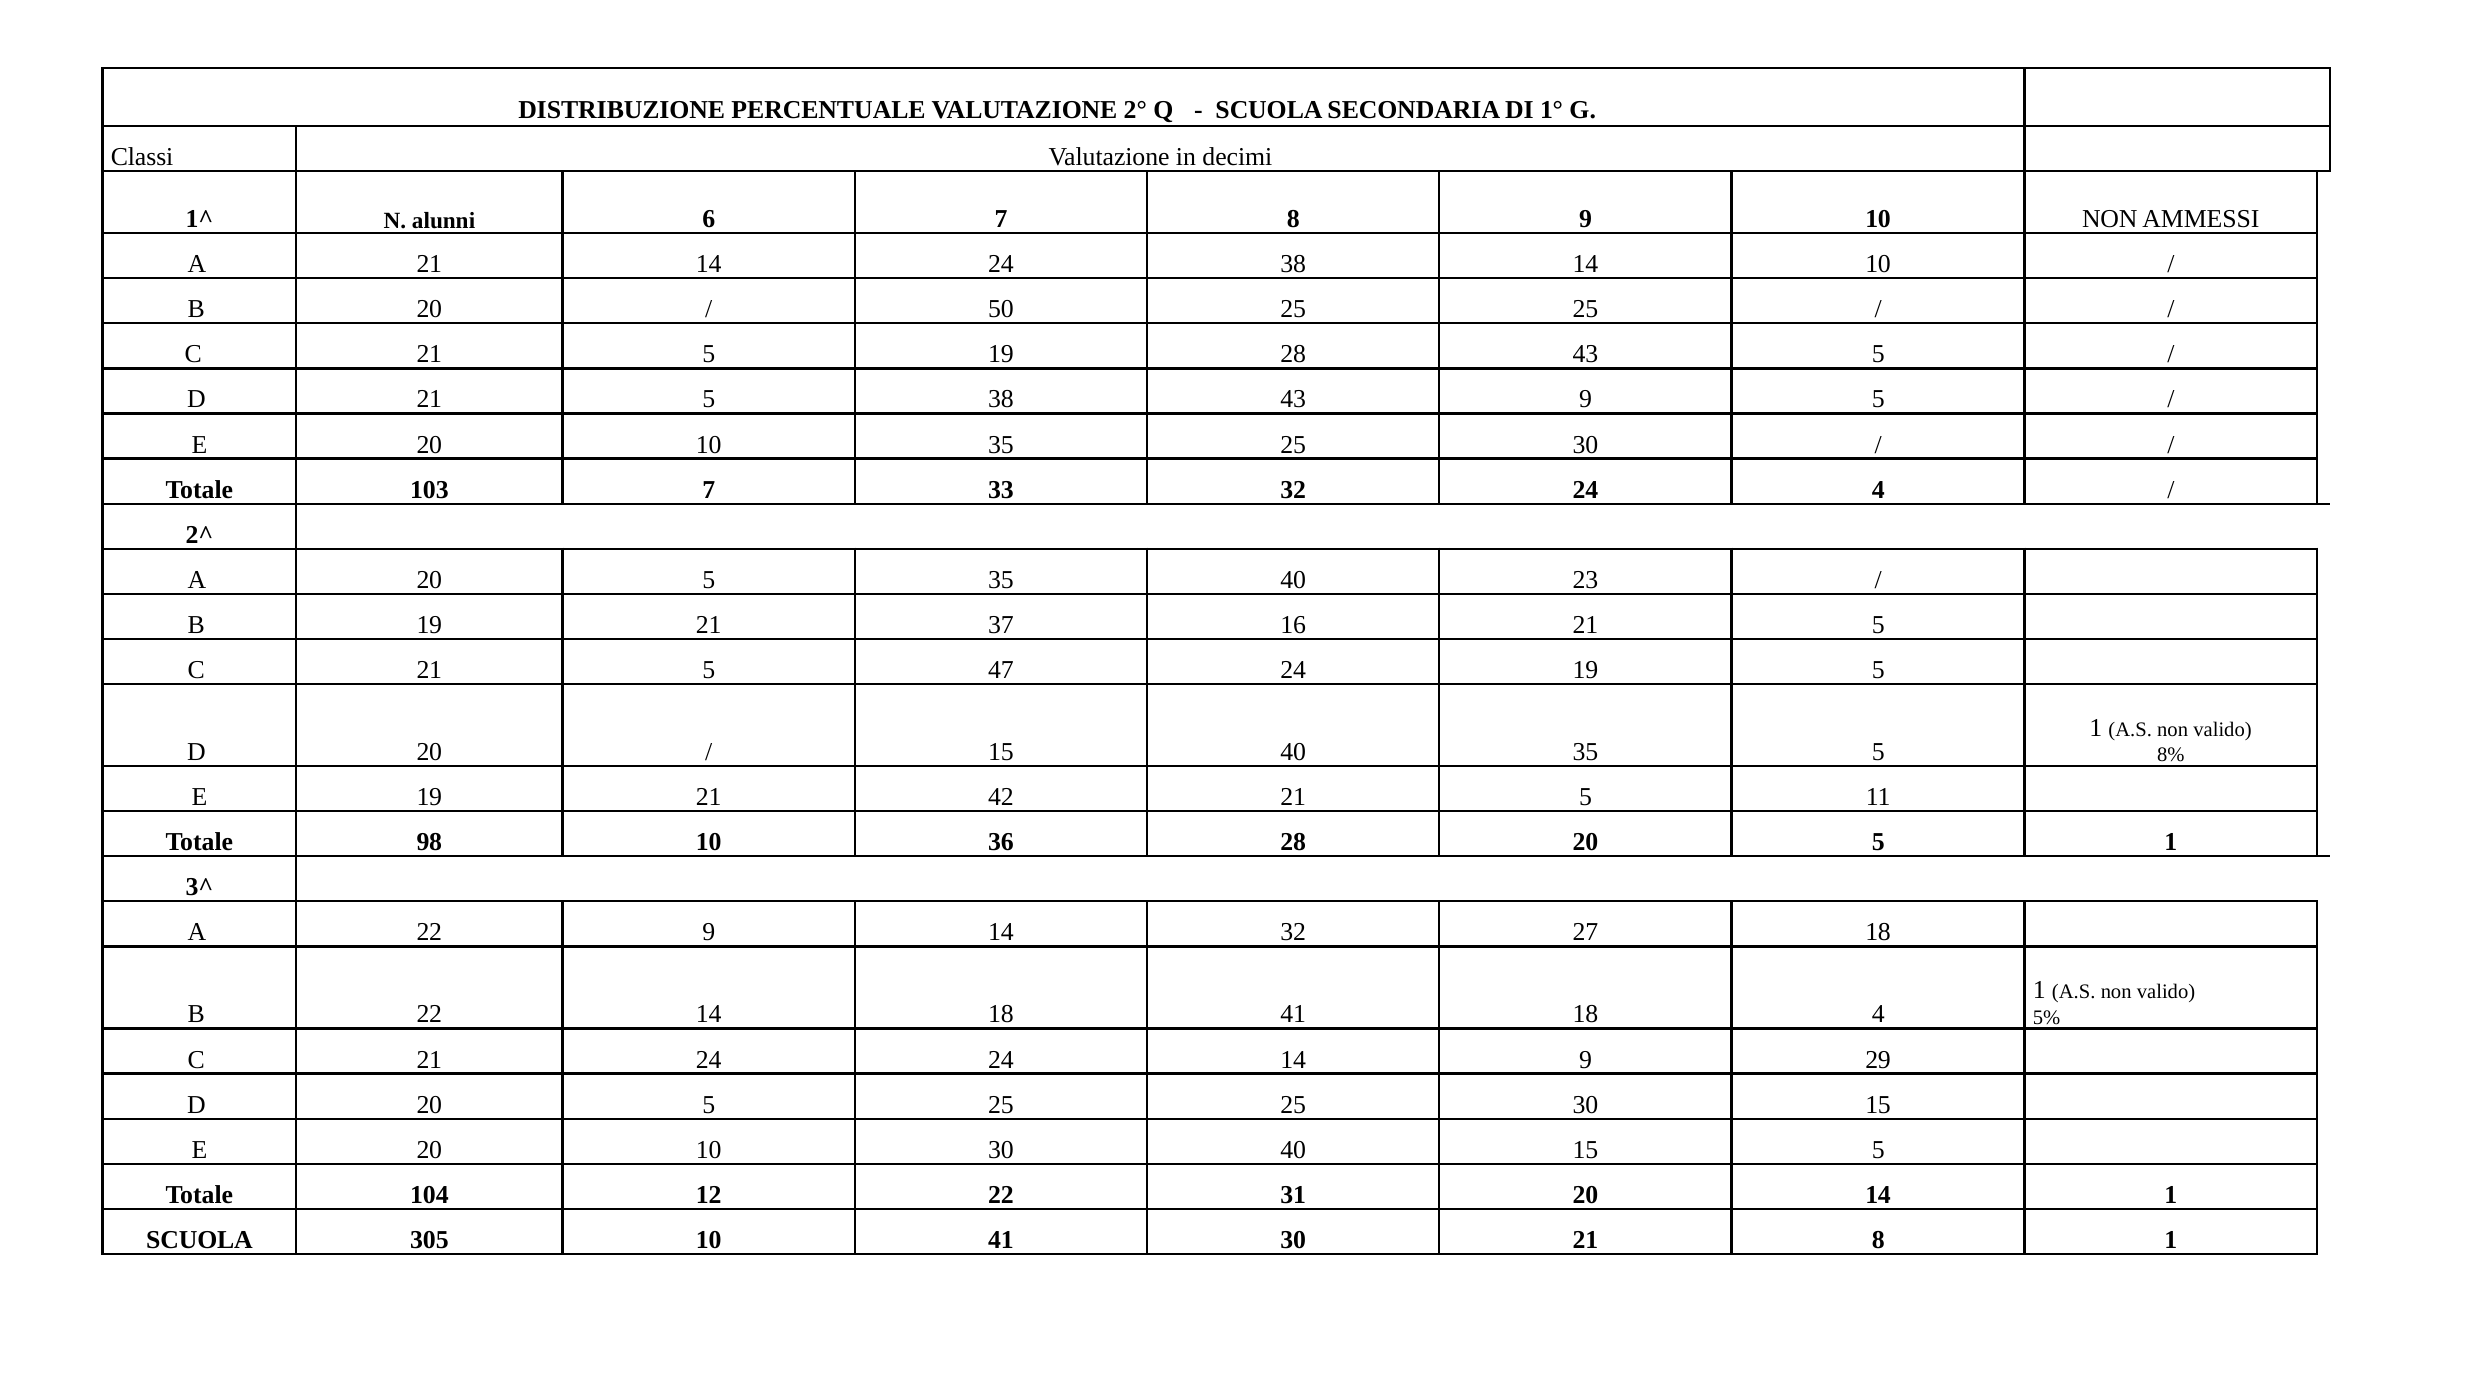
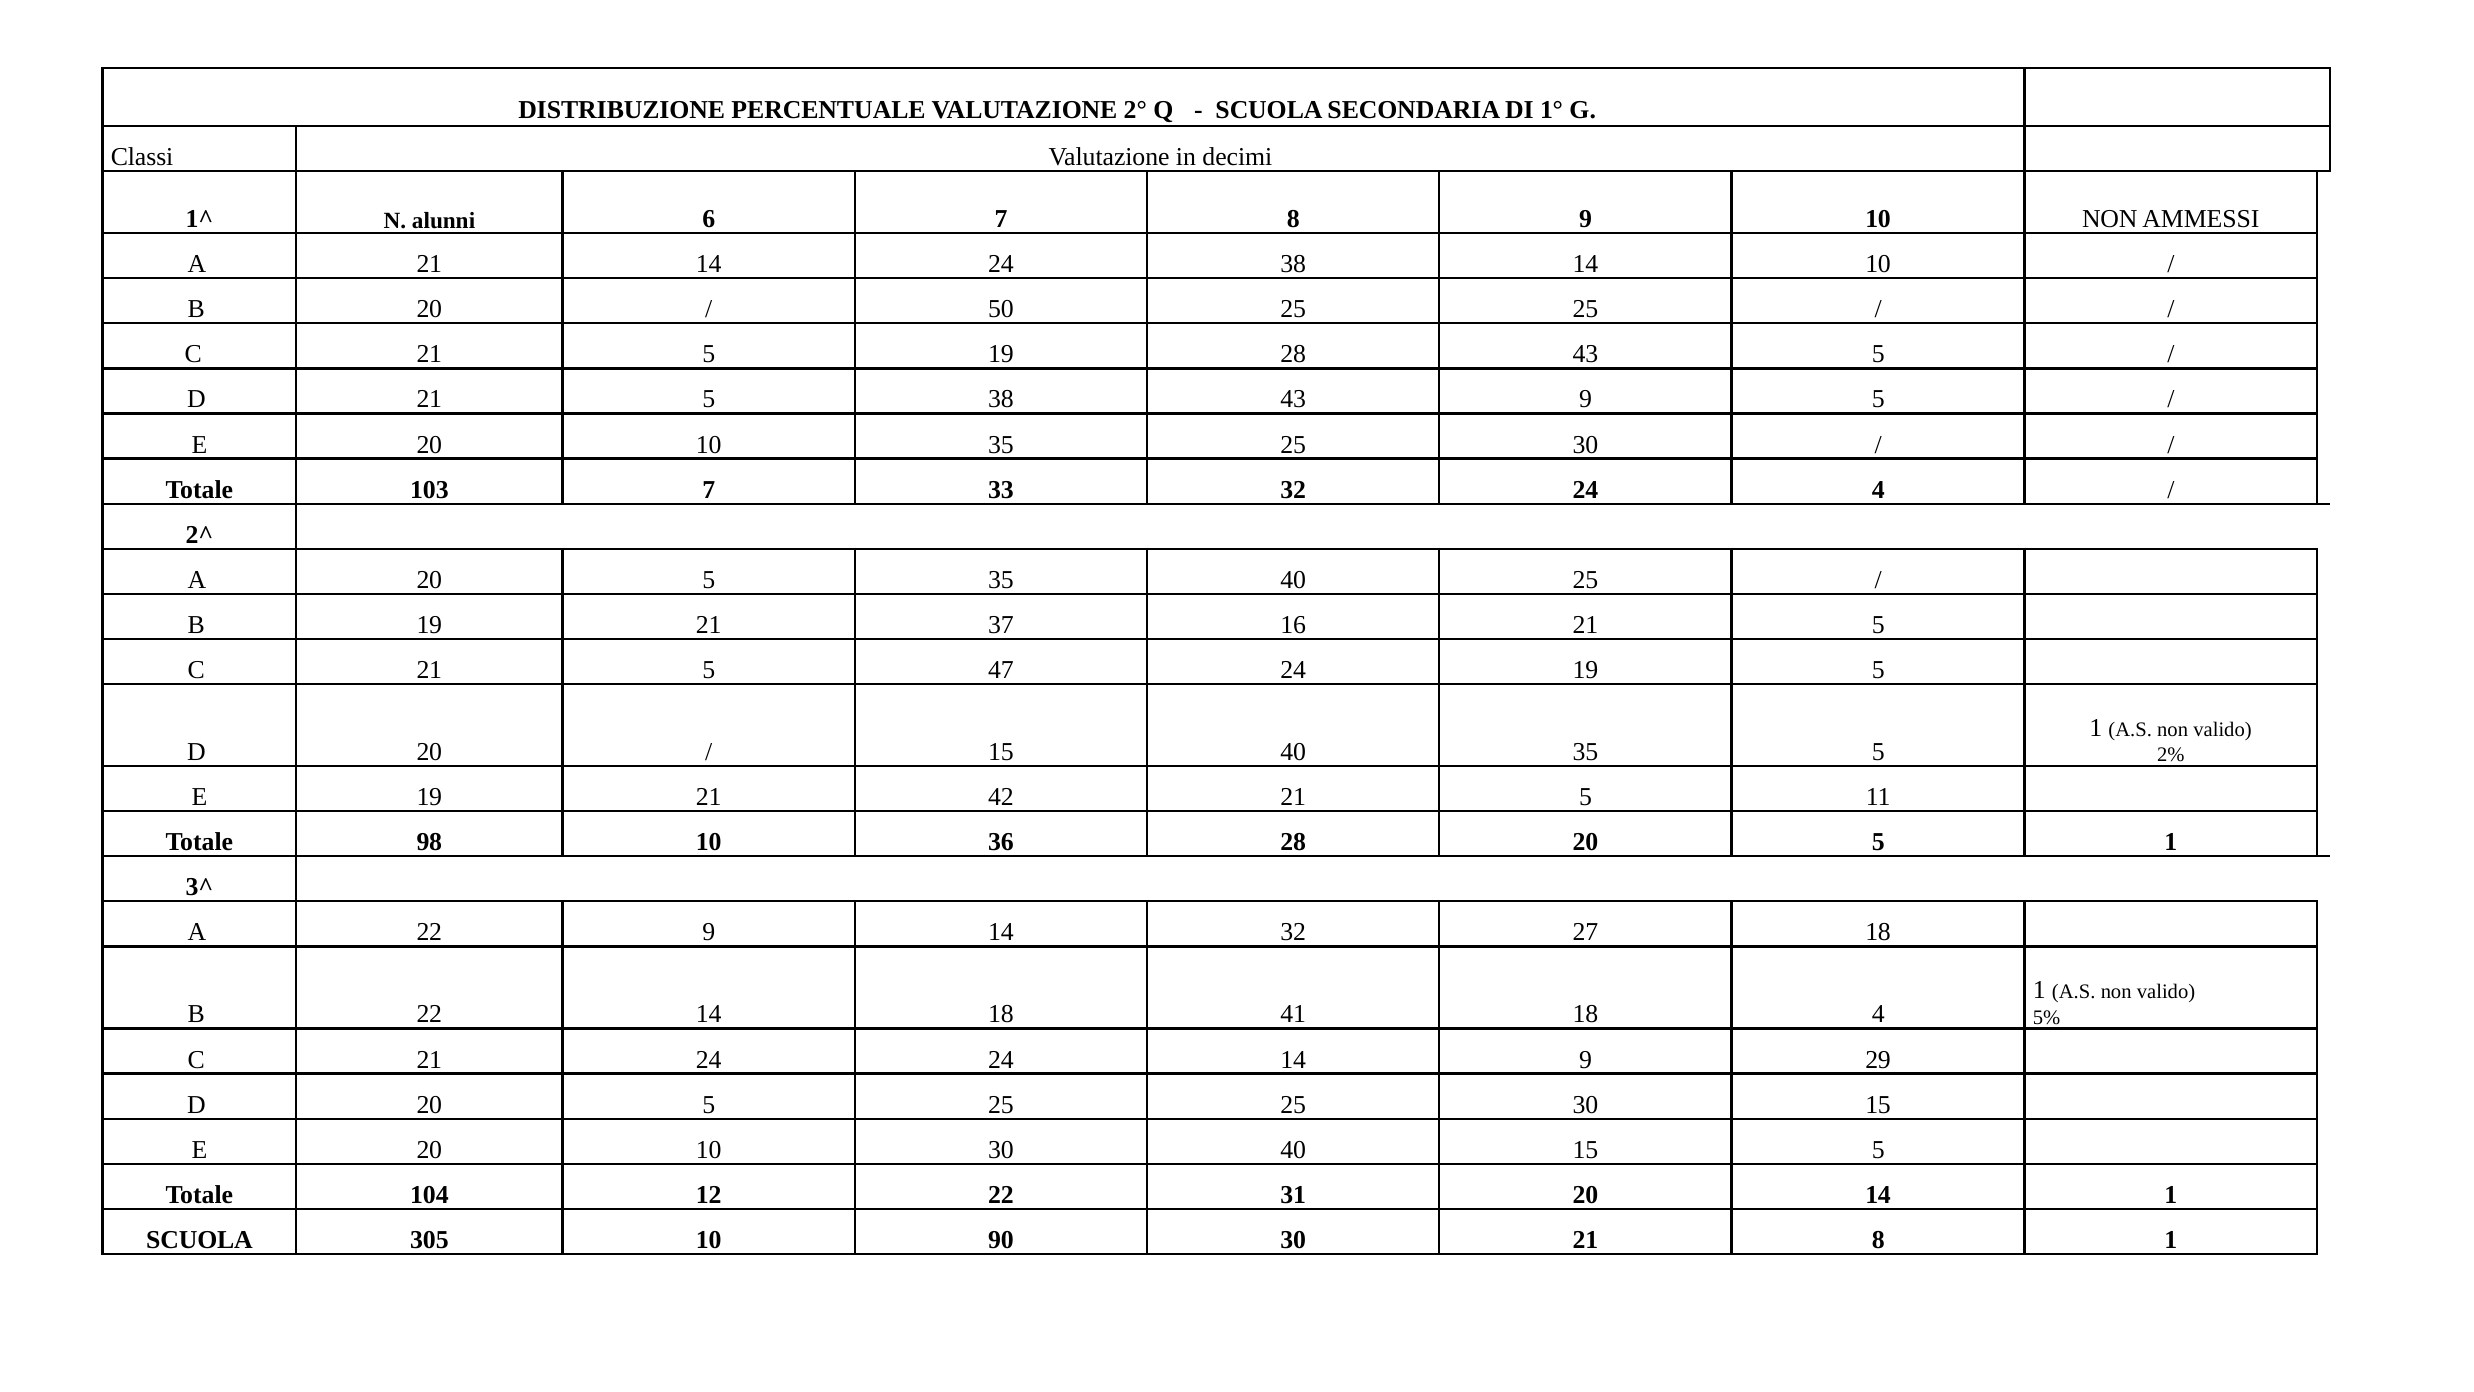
40 23: 23 -> 25 (1585, 580)
8%: 8% -> 2% (2171, 755)
10 41: 41 -> 90 (1001, 1239)
